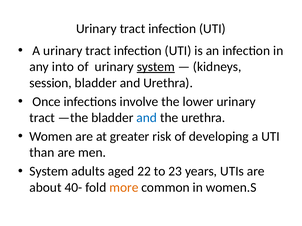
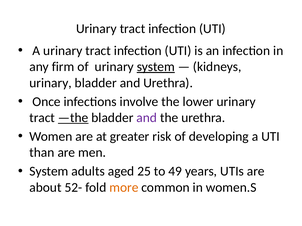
into: into -> firm (63, 67)
session: session -> urinary (51, 83)
—the underline: none -> present (73, 118)
and colour: blue -> purple (147, 118)
22: 22 -> 25 (144, 172)
23: 23 -> 49 (175, 172)
40-: 40- -> 52- (73, 188)
